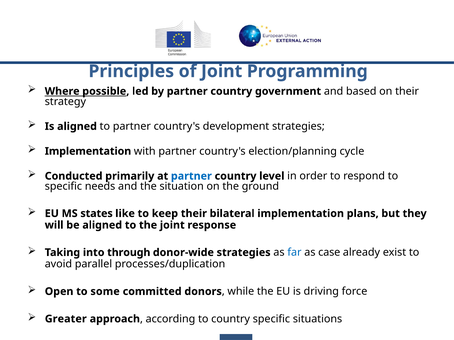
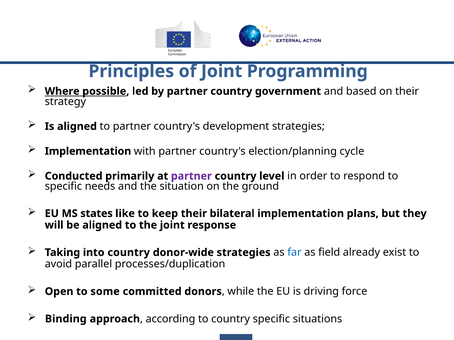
partner colour: blue -> purple (191, 176)
into through: through -> country (129, 253)
case: case -> field (329, 253)
Greater: Greater -> Binding (66, 319)
